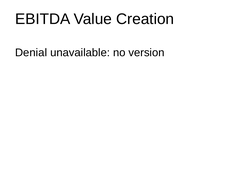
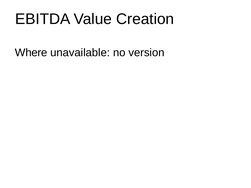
Denial: Denial -> Where (31, 53)
